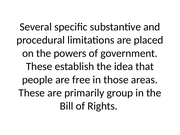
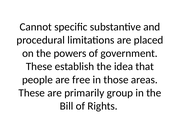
Several: Several -> Cannot (36, 27)
